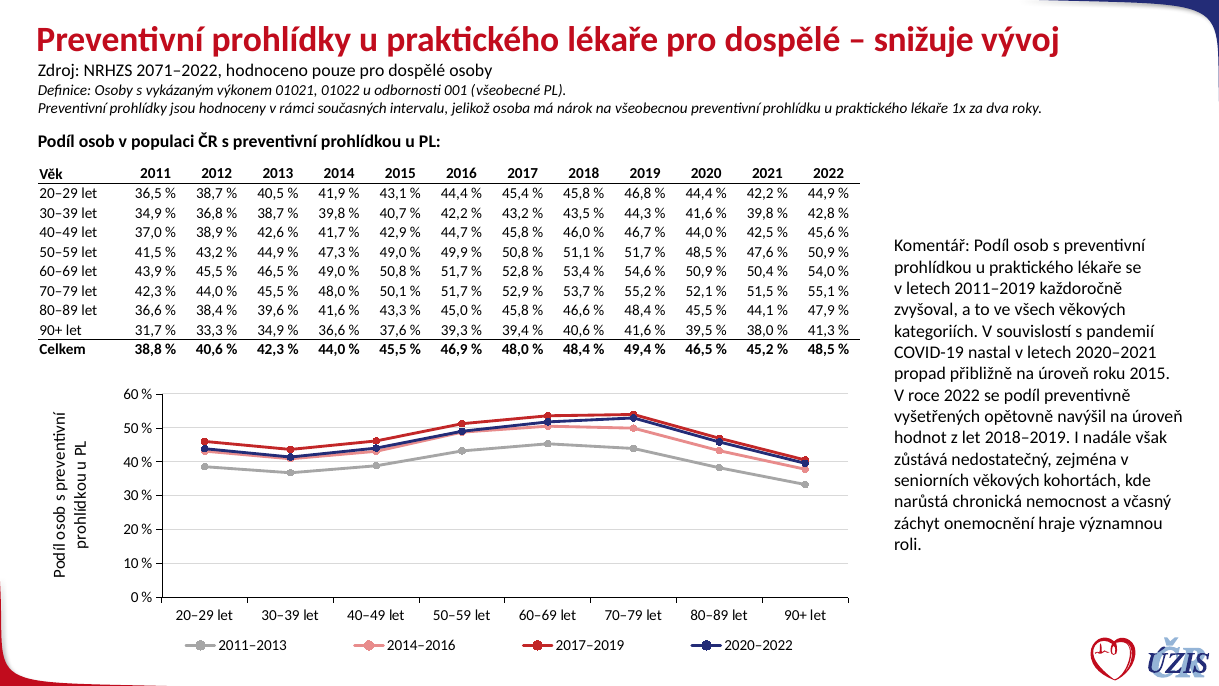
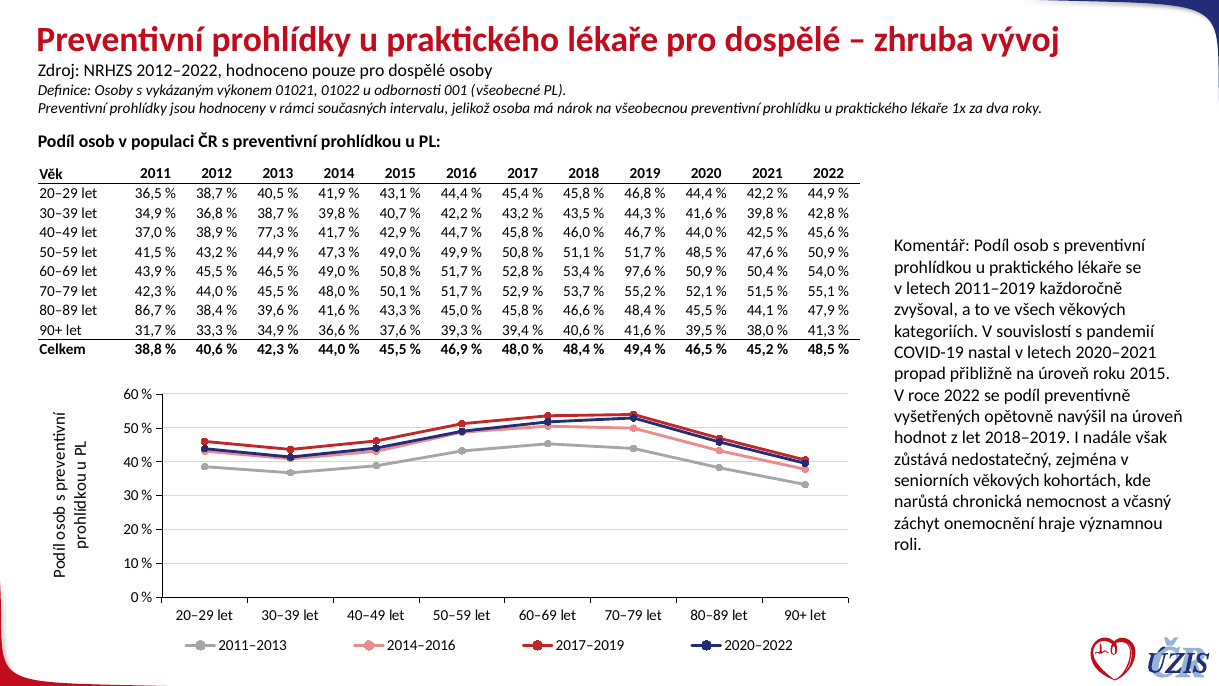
snižuje: snižuje -> zhruba (924, 40)
2071–2022: 2071–2022 -> 2012–2022 (179, 70)
42,6: 42,6 -> 77,3 (271, 232)
54,6: 54,6 -> 97,6 (638, 272)
let 36,6: 36,6 -> 86,7 (148, 311)
